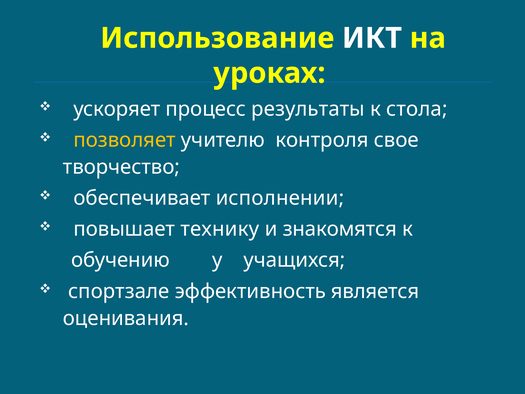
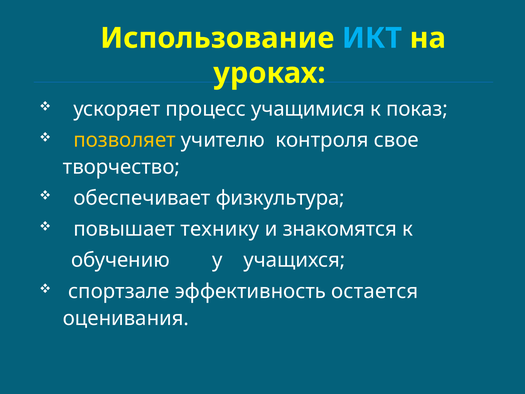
ИКТ colour: white -> light blue (372, 38)
результаты: результаты -> учащимися (308, 109)
стола: стола -> показ (417, 109)
исполнении: исполнении -> физкультура (280, 198)
является: является -> остается (375, 291)
